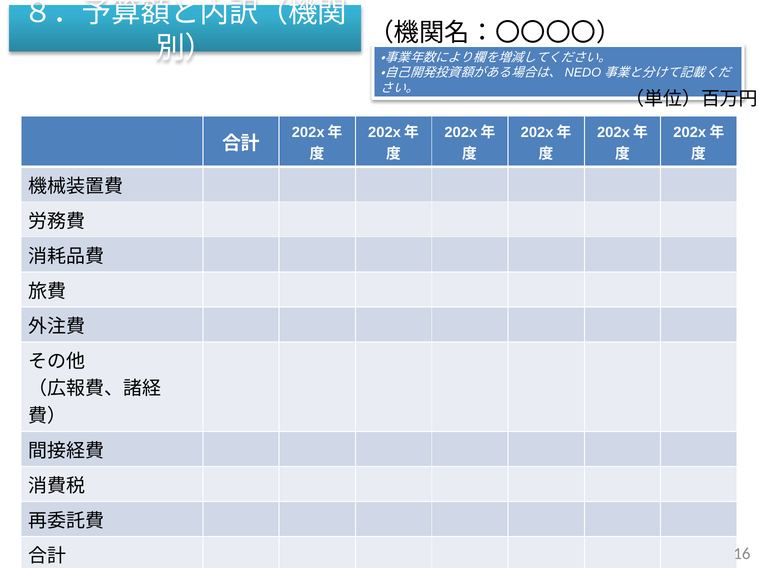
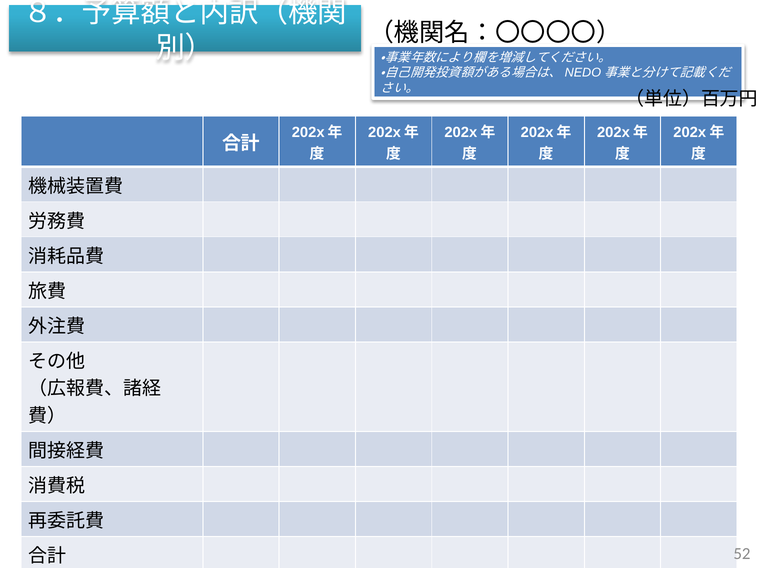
16: 16 -> 52 (742, 554)
